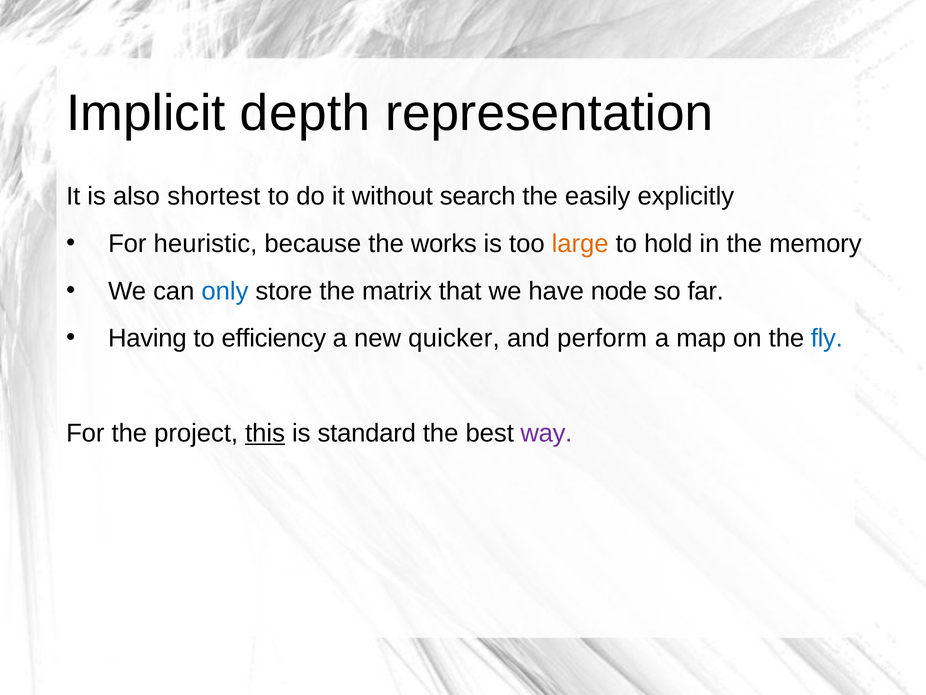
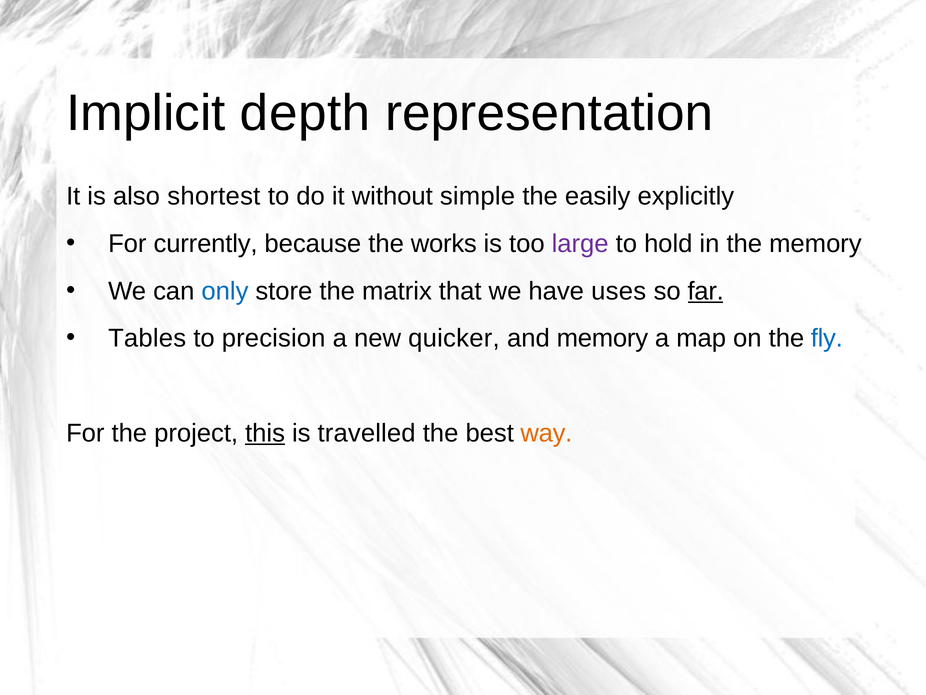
search: search -> simple (477, 196)
heuristic: heuristic -> currently (206, 244)
large colour: orange -> purple (580, 244)
node: node -> uses (619, 291)
far underline: none -> present (706, 291)
Having: Having -> Tables (147, 338)
efficiency: efficiency -> precision (274, 338)
and perform: perform -> memory (602, 338)
standard: standard -> travelled (367, 433)
way colour: purple -> orange (546, 433)
